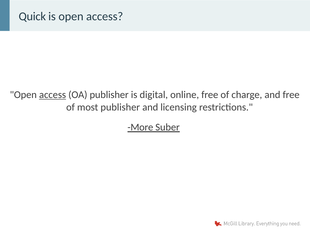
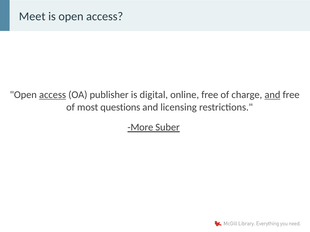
Quick: Quick -> Meet (32, 16)
and underline: none -> present (272, 95)
most publisher: publisher -> questions (120, 107)
